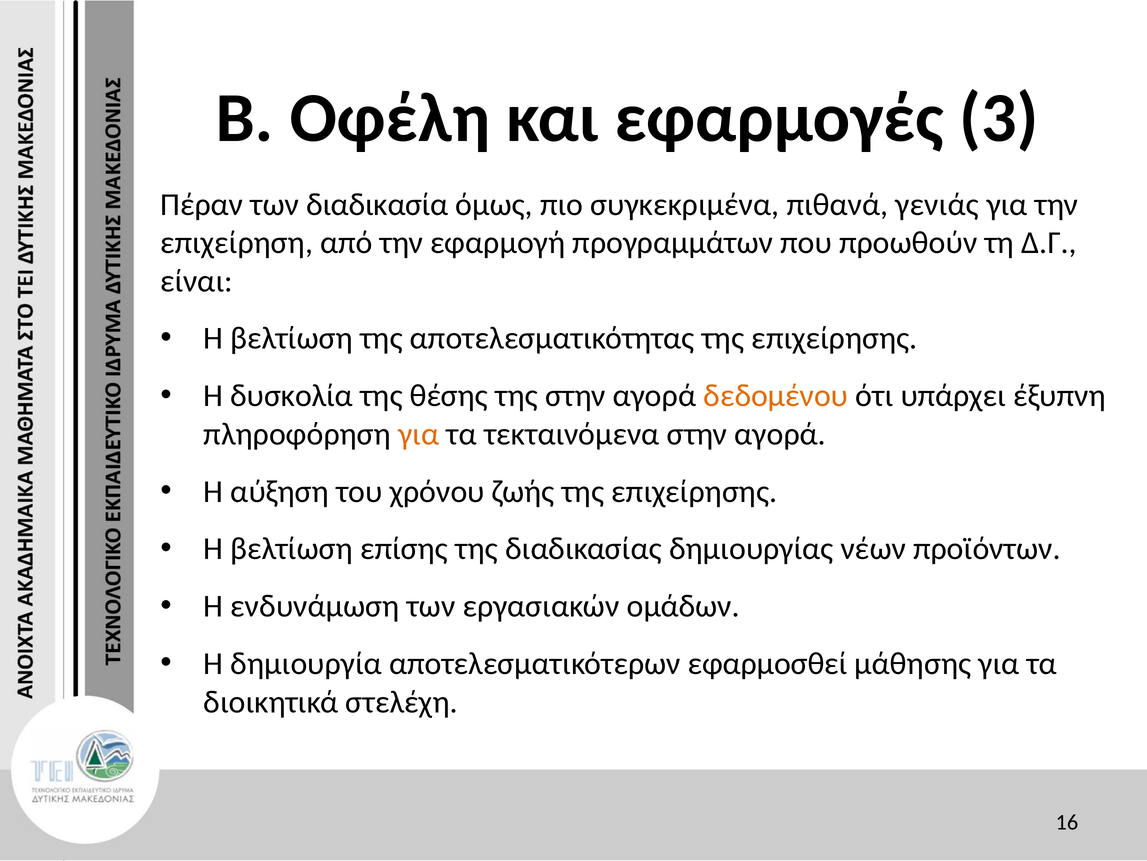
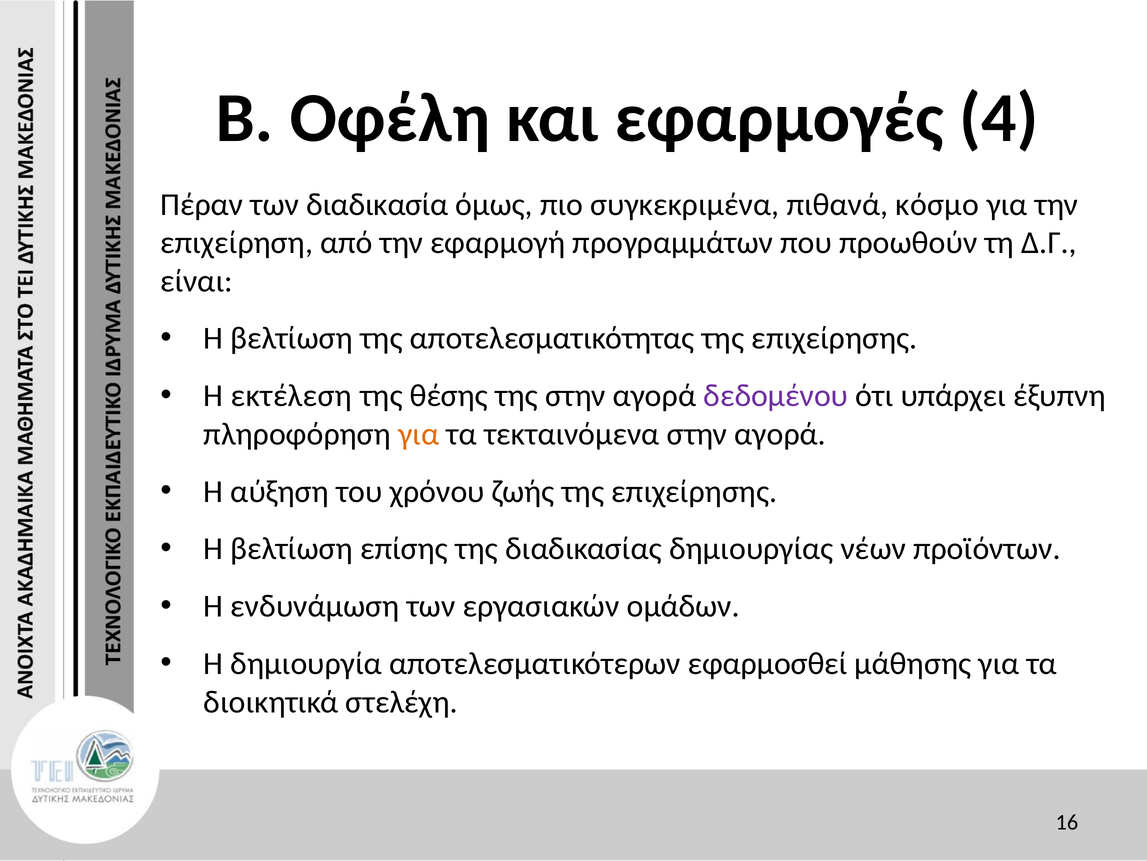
3: 3 -> 4 (999, 118)
γενιάς: γενιάς -> κόσμο (937, 204)
δυσκολία: δυσκολία -> εκτέλεση (291, 395)
δεδομένου colour: orange -> purple (776, 395)
